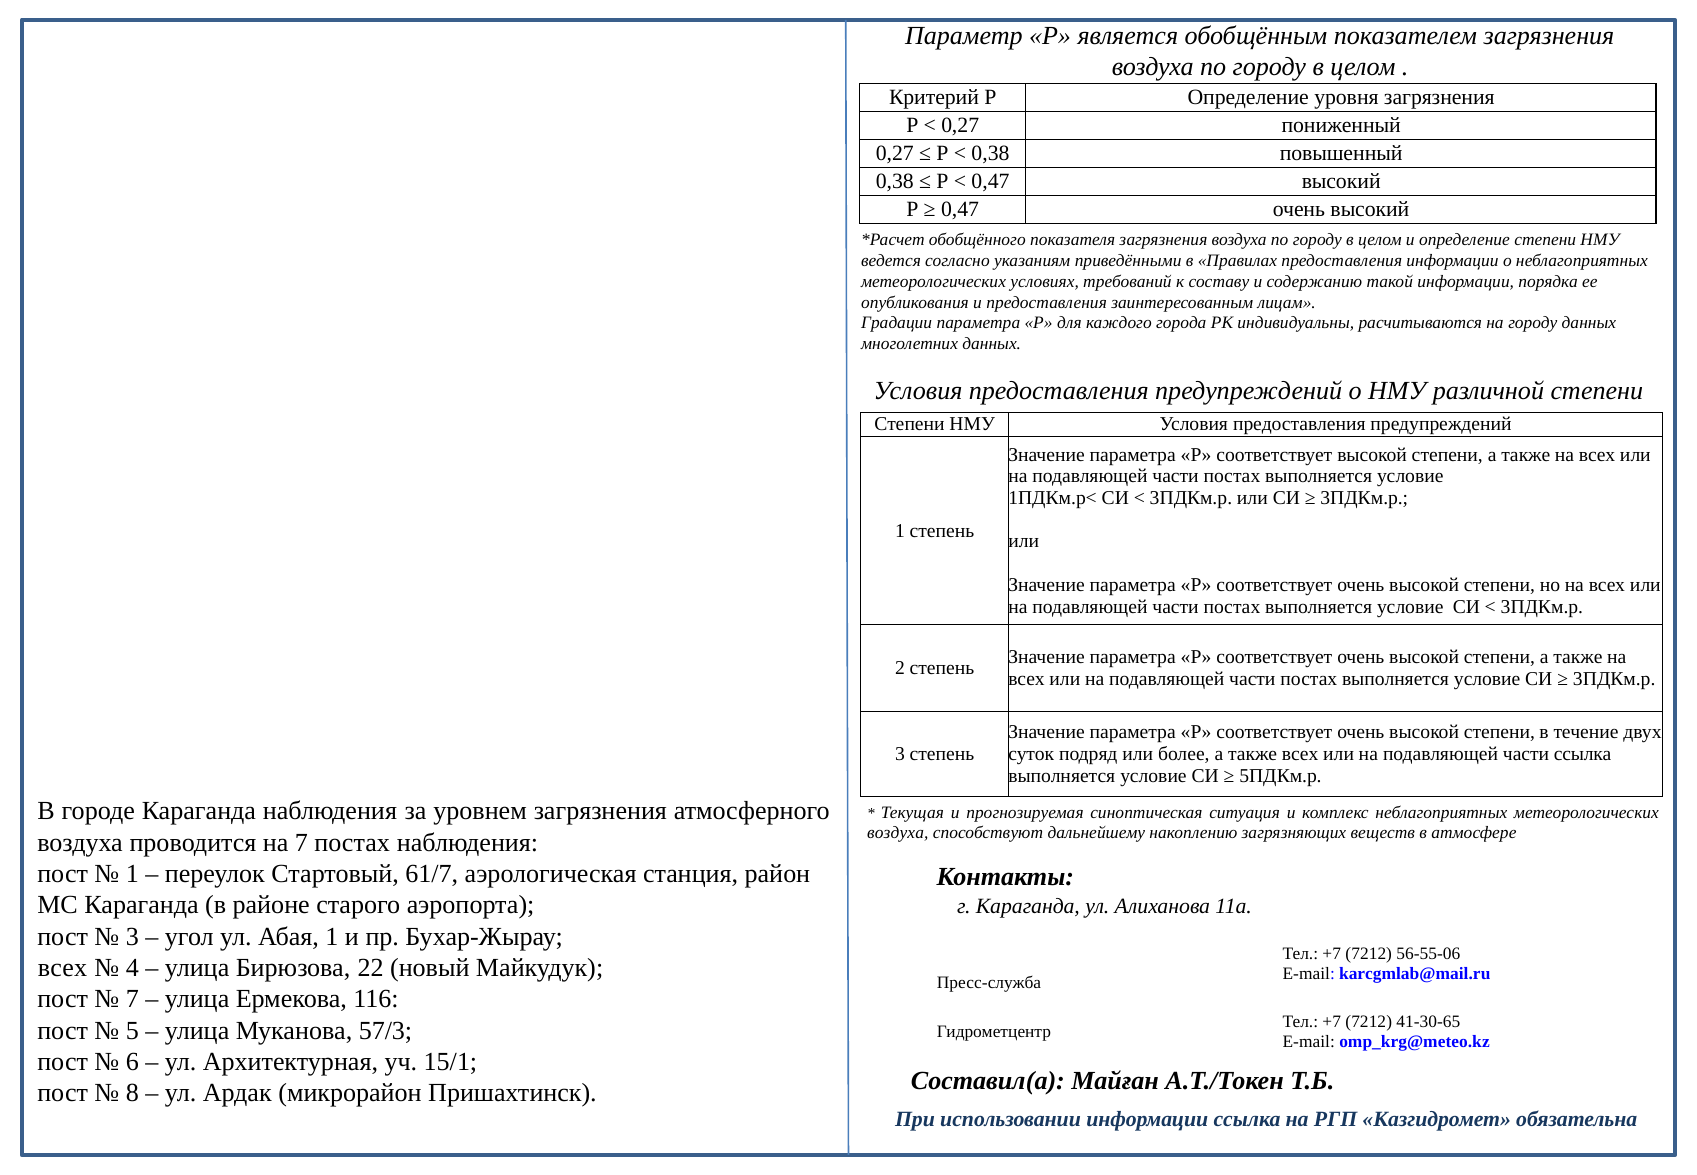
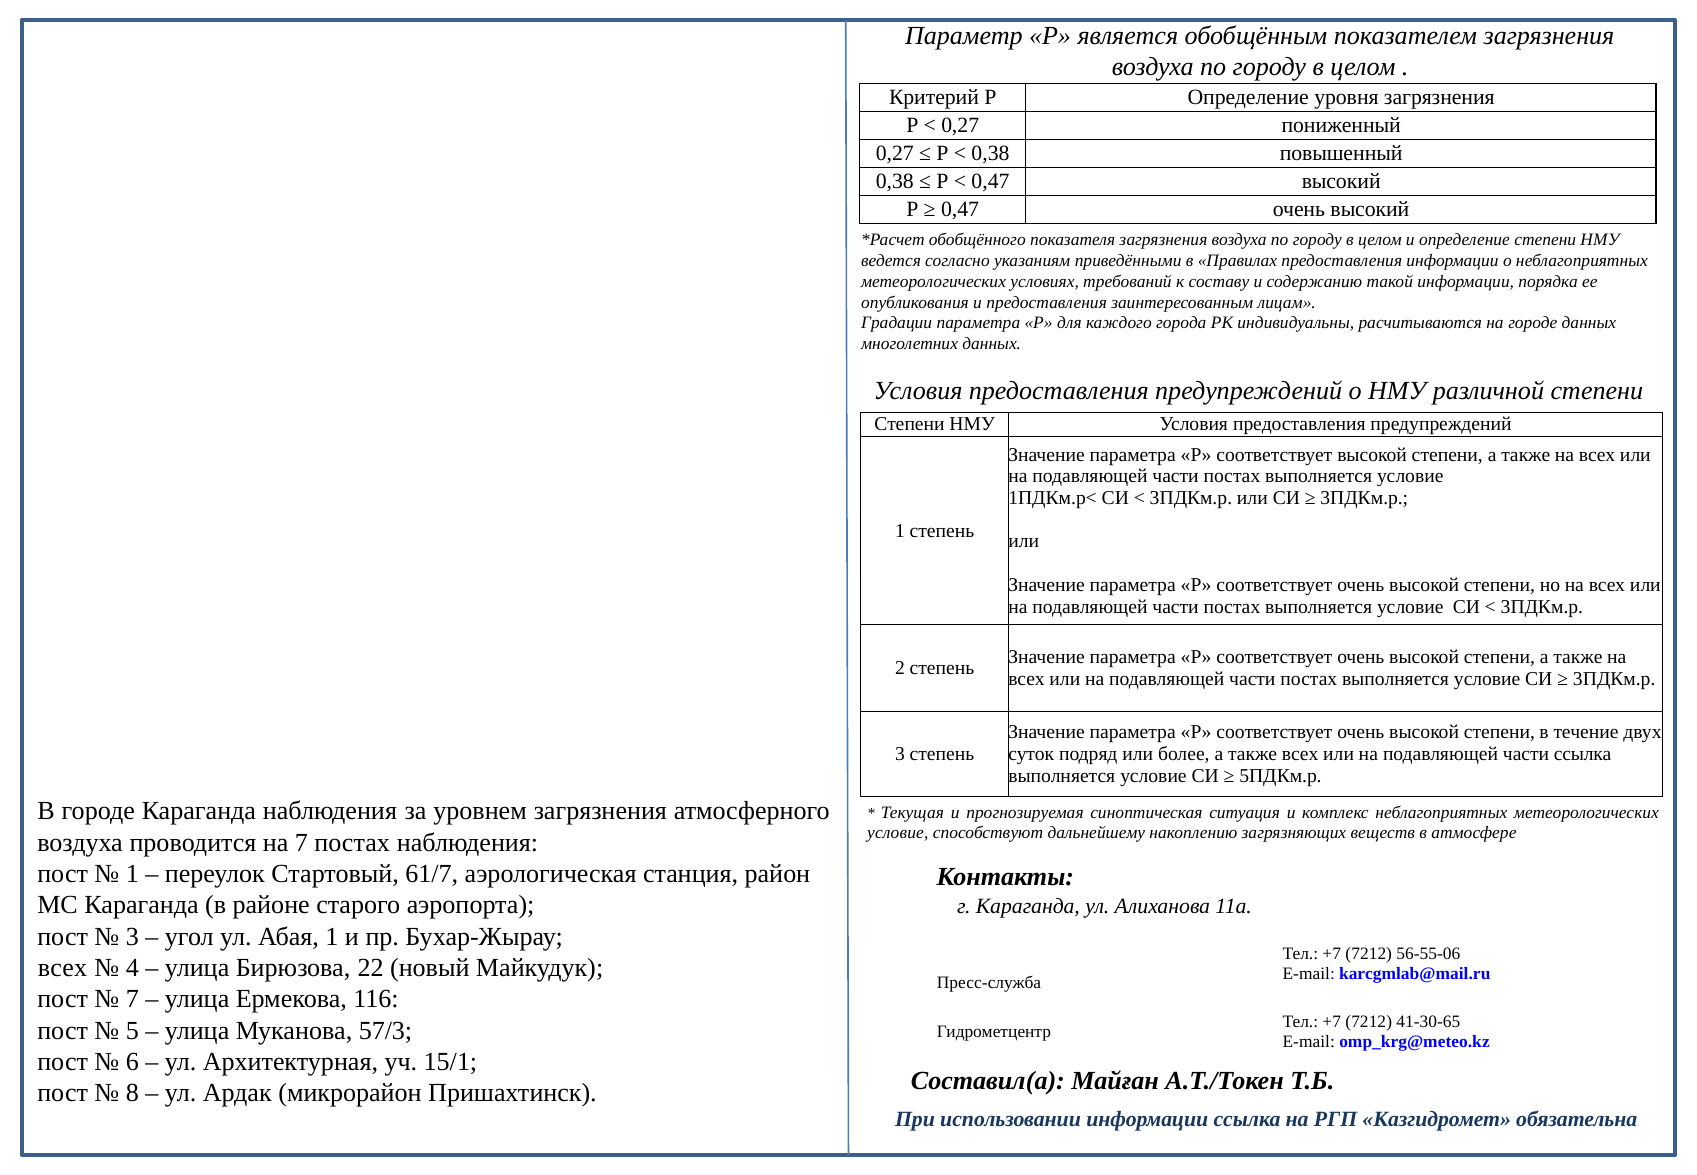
на городу: городу -> городе (1533, 323)
воздуха: воздуха -> условие (898, 833)
